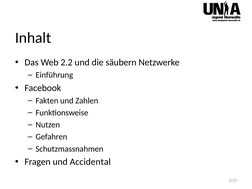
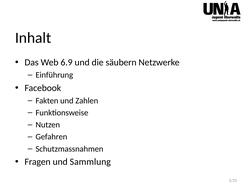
2.2: 2.2 -> 6.9 (67, 62)
Accidental: Accidental -> Sammlung (90, 162)
